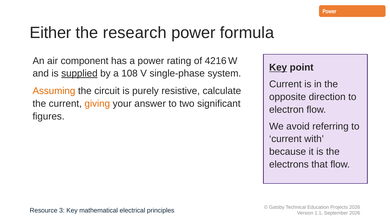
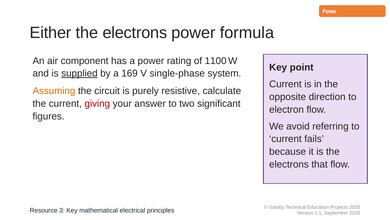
research: research -> electrons (135, 33)
4216: 4216 -> 1100 (216, 61)
Key underline: present -> none (278, 67)
108: 108 -> 169 (130, 73)
giving colour: orange -> red (97, 103)
with: with -> fails (314, 139)
